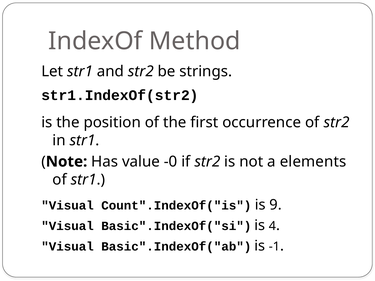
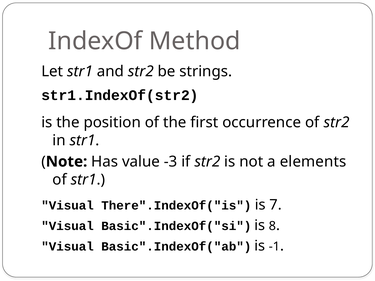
-0: -0 -> -3 (171, 162)
Count".IndexOf("is: Count".IndexOf("is -> There".IndexOf("is (176, 206)
9: 9 -> 7 (276, 205)
4: 4 -> 8 (273, 226)
